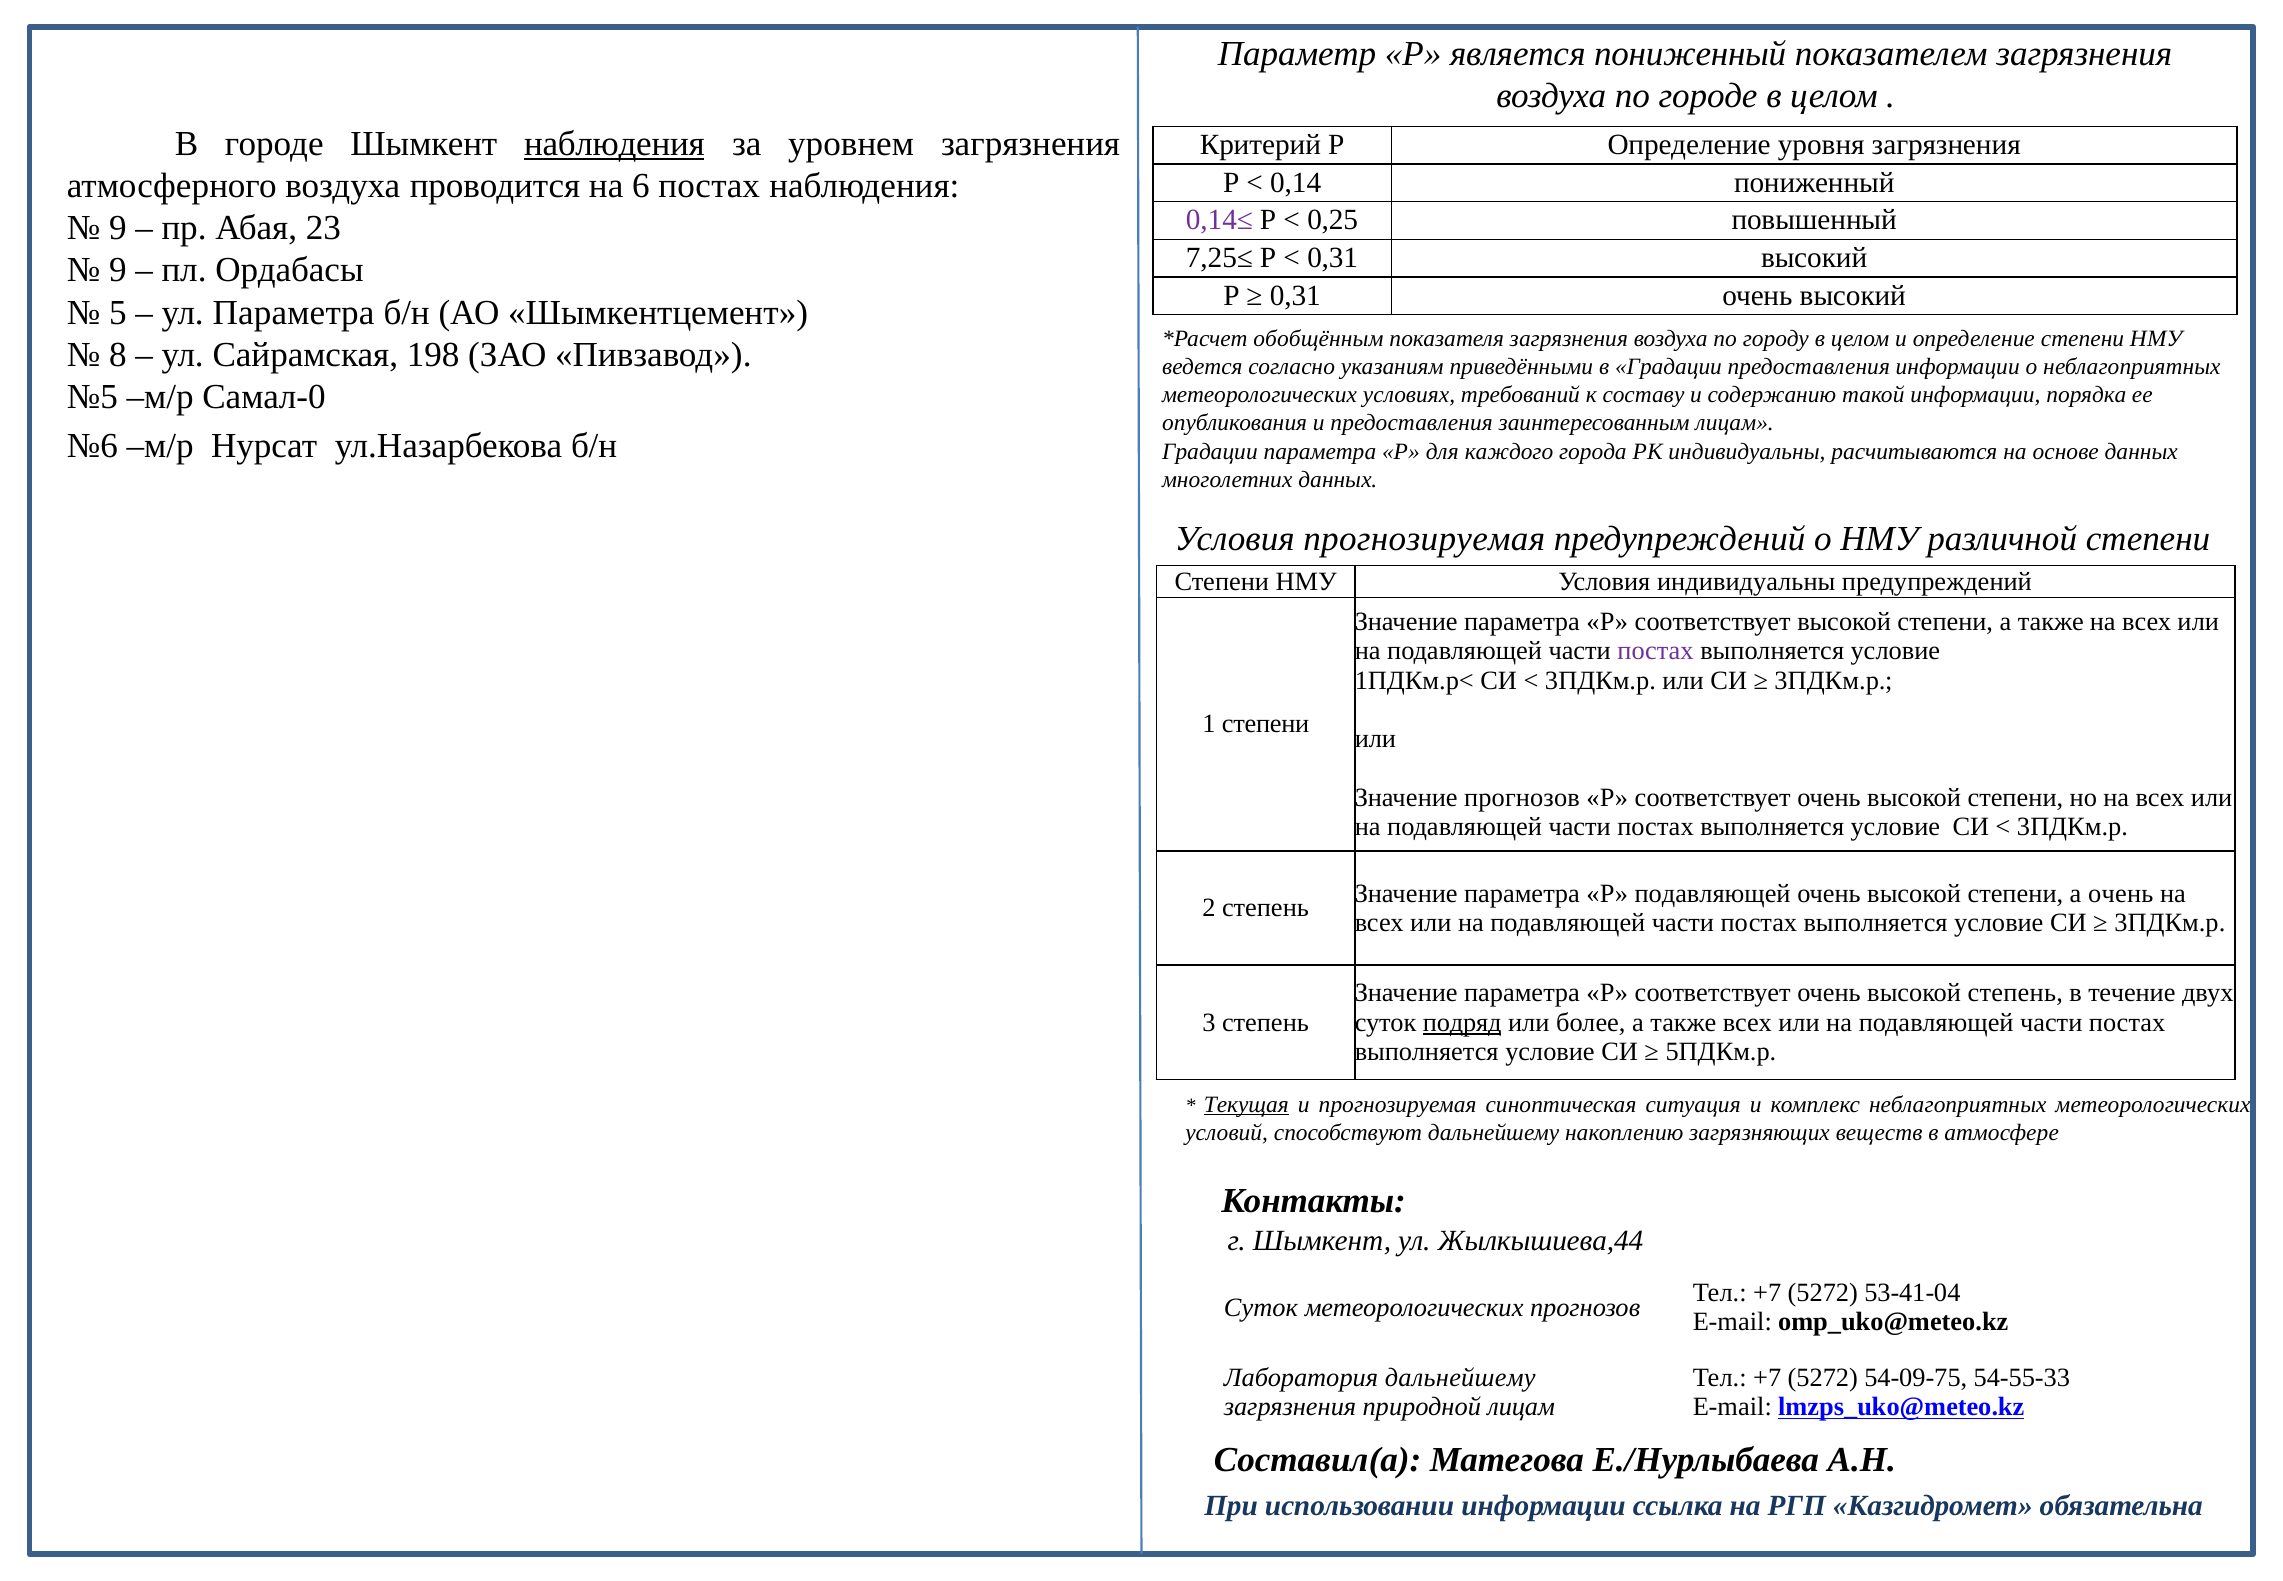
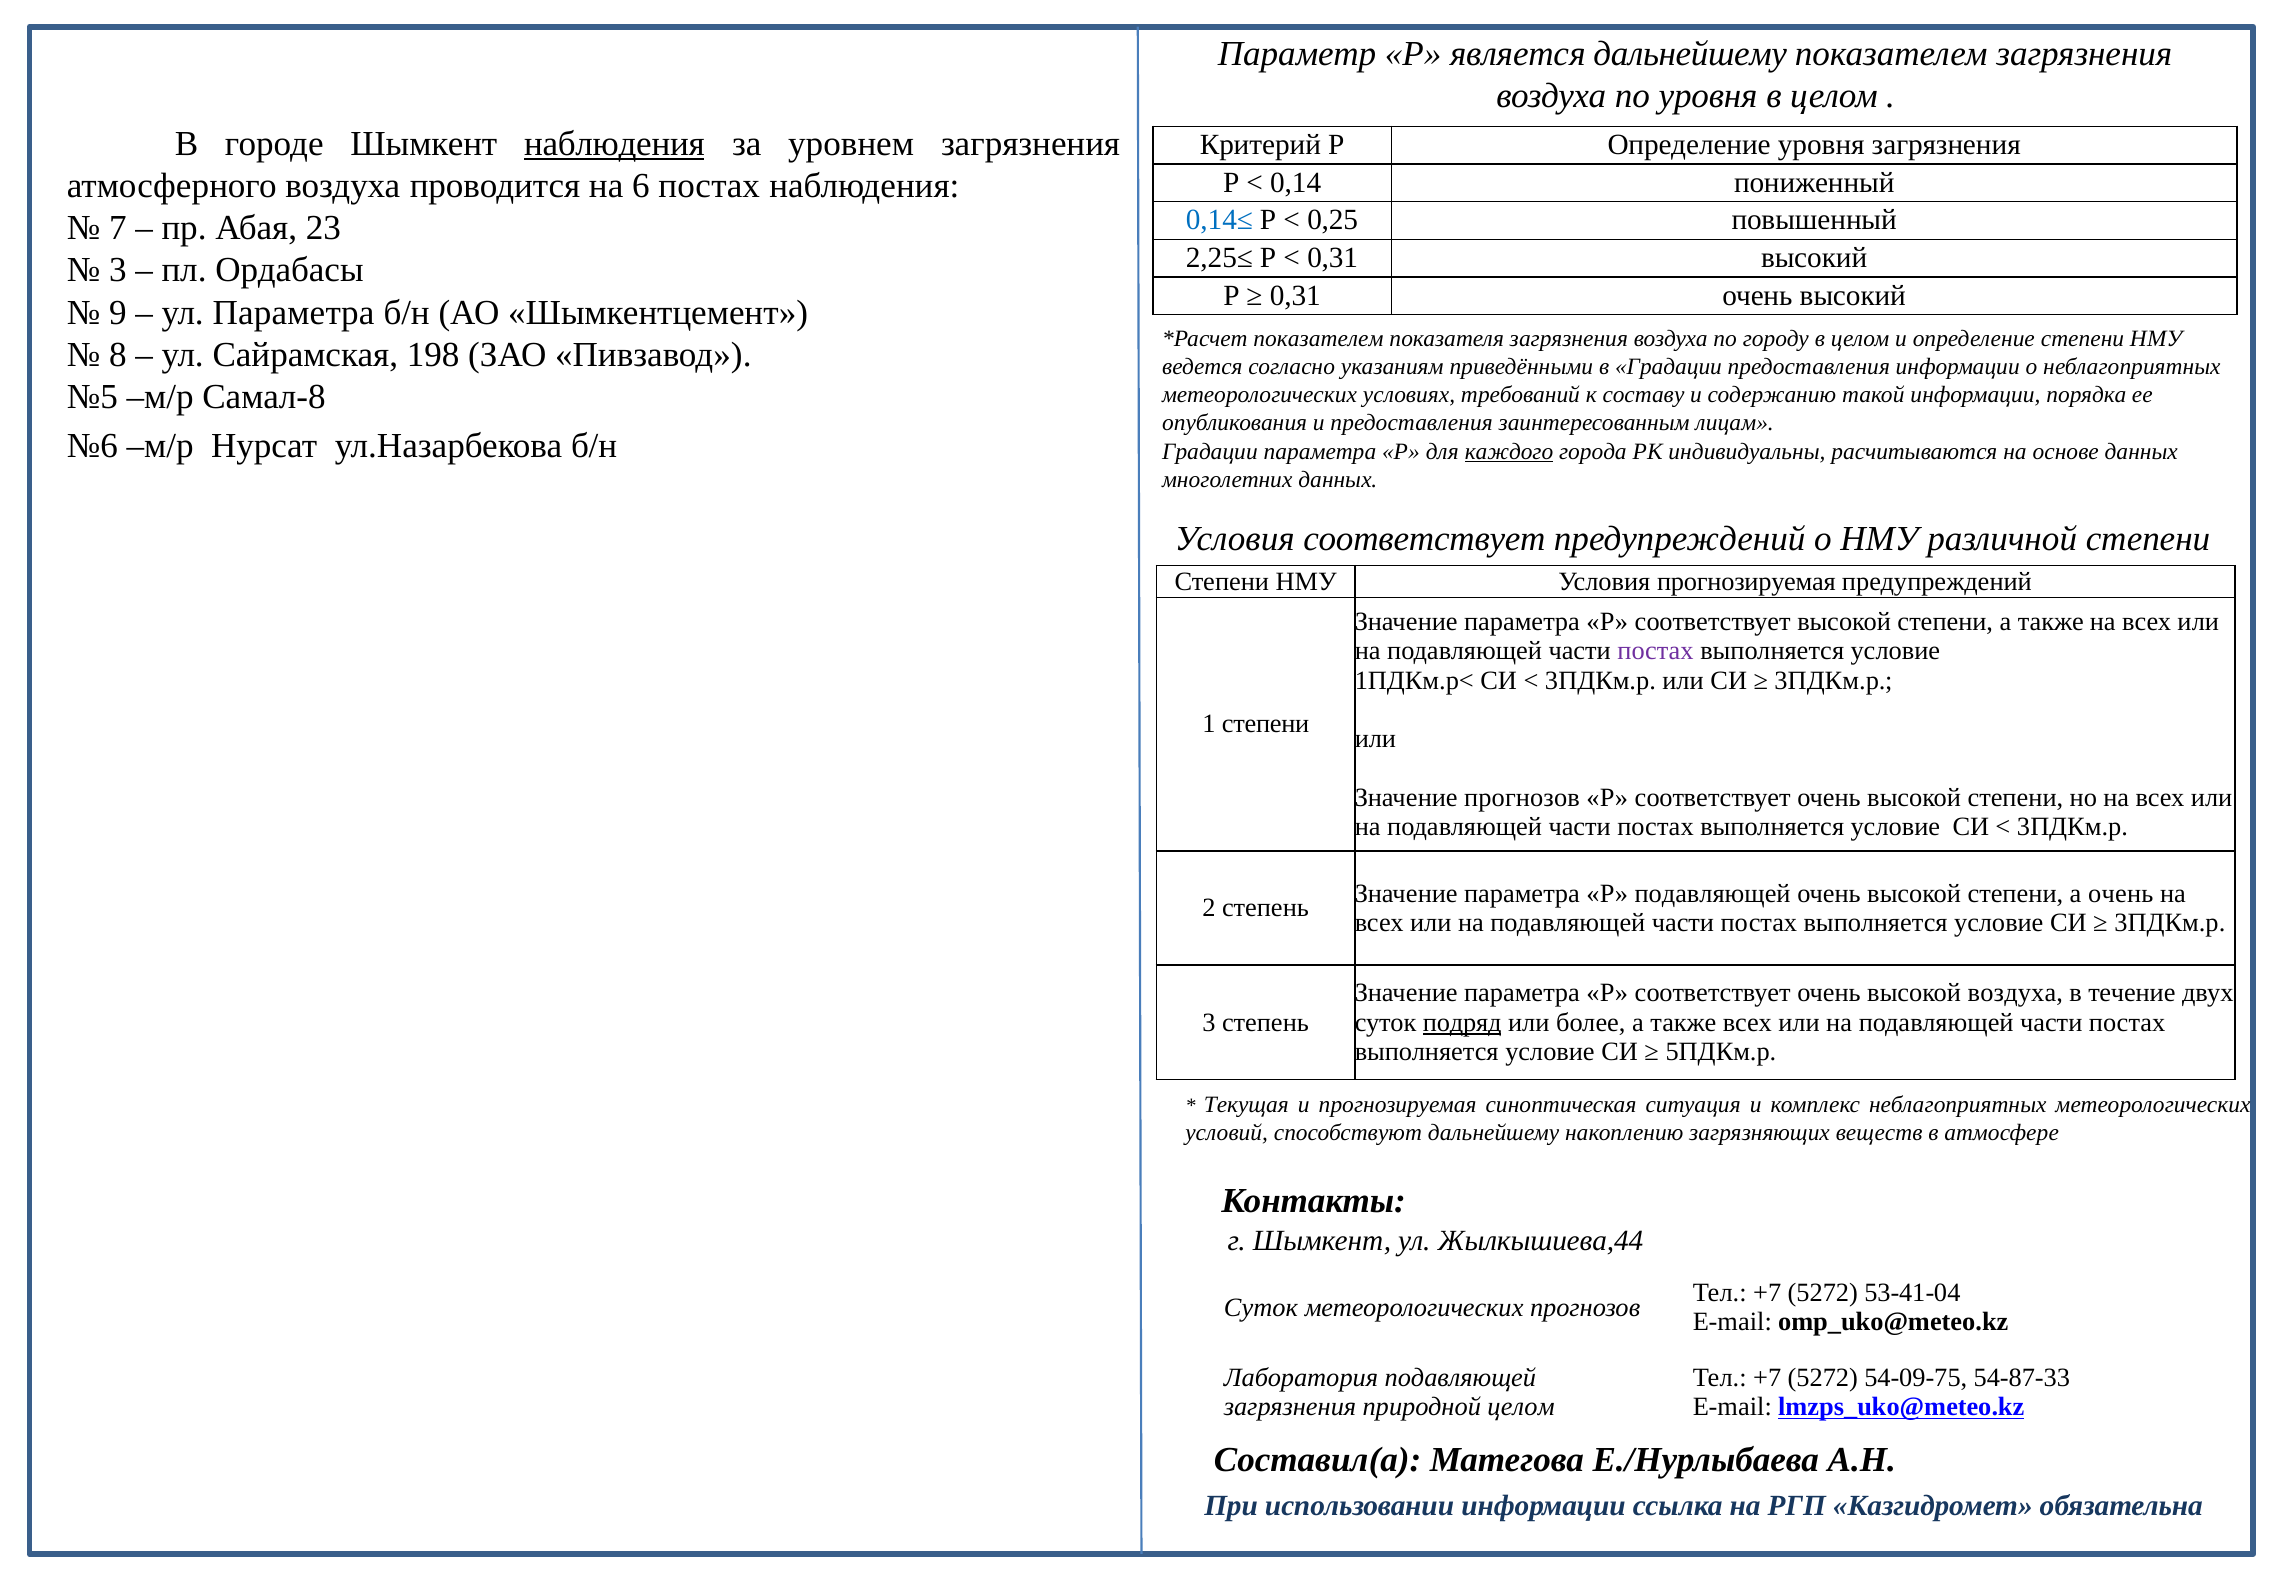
является пониженный: пониженный -> дальнейшему (1690, 54)
по городе: городе -> уровня (1708, 96)
0,14≤ colour: purple -> blue (1219, 220)
9: 9 -> 7 (118, 228)
7,25≤: 7,25≤ -> 2,25≤ (1219, 258)
9: 9 -> 3 (118, 270)
5: 5 -> 9 (118, 312)
обобщённым: обобщённым -> показателем (1318, 339)
Самал-0: Самал-0 -> Самал-8 (264, 397)
каждого underline: none -> present (1509, 451)
Условия прогнозируемая: прогнозируемая -> соответствует (1424, 538)
Условия индивидуальны: индивидуальны -> прогнозируемая (1746, 581)
высокой степень: степень -> воздуха (2015, 993)
Текущая underline: present -> none (1246, 1104)
Лаборатория дальнейшему: дальнейшему -> подавляющей (1460, 1377)
54-55-33: 54-55-33 -> 54-87-33 (2022, 1377)
природной лицам: лицам -> целом (1521, 1406)
